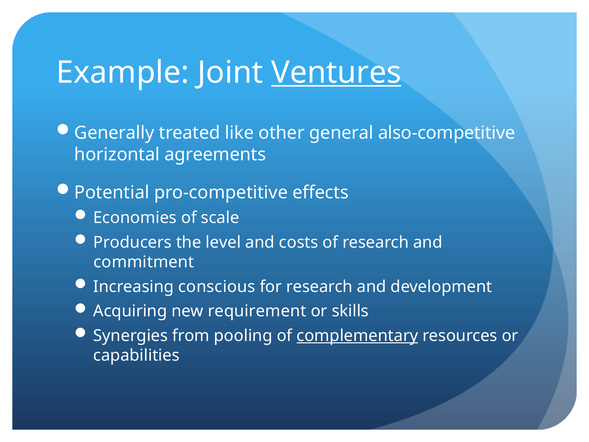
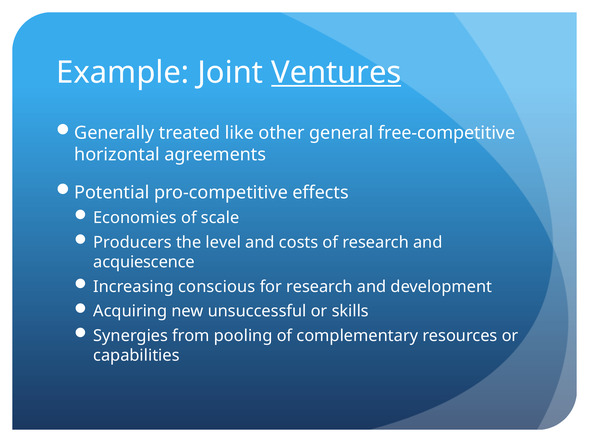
also-competitive: also-competitive -> free-competitive (447, 133)
commitment: commitment -> acquiescence (144, 262)
requirement: requirement -> unsuccessful (257, 311)
complementary underline: present -> none (357, 336)
